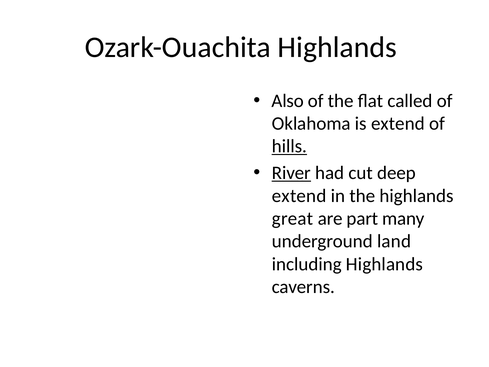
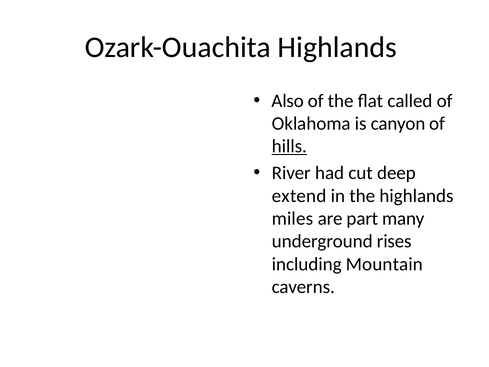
is extend: extend -> canyon (398, 124)
River underline: present -> none (291, 173)
great: great -> miles (293, 218)
land: land -> rises (394, 241)
including Highlands: Highlands -> Mountain (384, 264)
